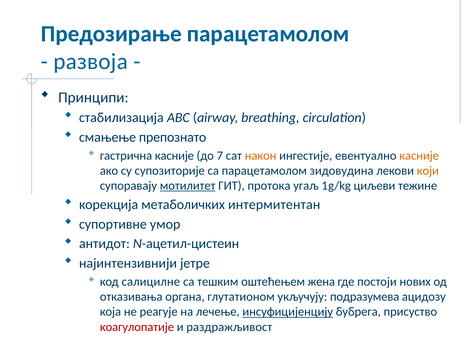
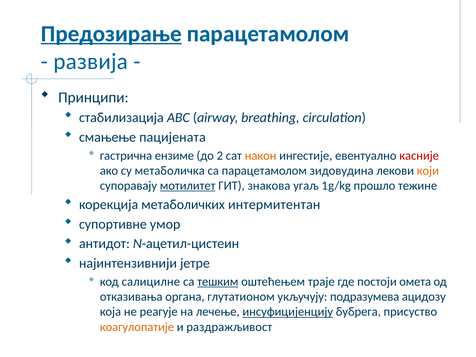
Предозирање underline: none -> present (111, 34)
развоја: развоја -> развија (91, 62)
препознато: препознато -> пацијената (173, 137)
гастрична касније: касније -> ензиме (174, 156)
7: 7 -> 2 (220, 156)
касније colour: orange -> red (419, 156)
супозиторије: супозиторије -> метаболичка (170, 171)
протока: протока -> знакова (269, 186)
циљеви: циљеви -> прошло (374, 186)
тешким underline: none -> present (218, 282)
жена: жена -> траје (321, 282)
нових: нових -> омета (415, 282)
коагулопатије colour: red -> orange (137, 327)
